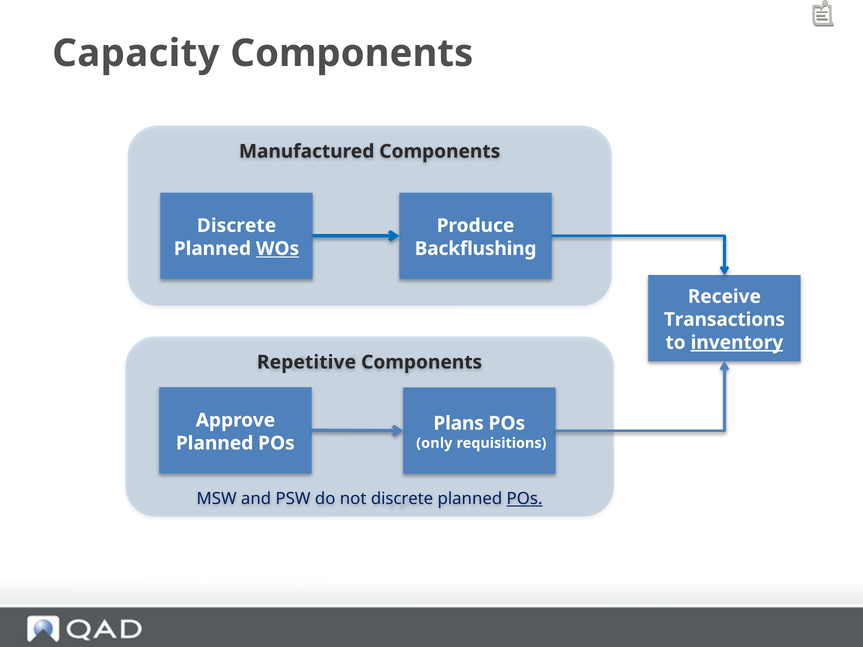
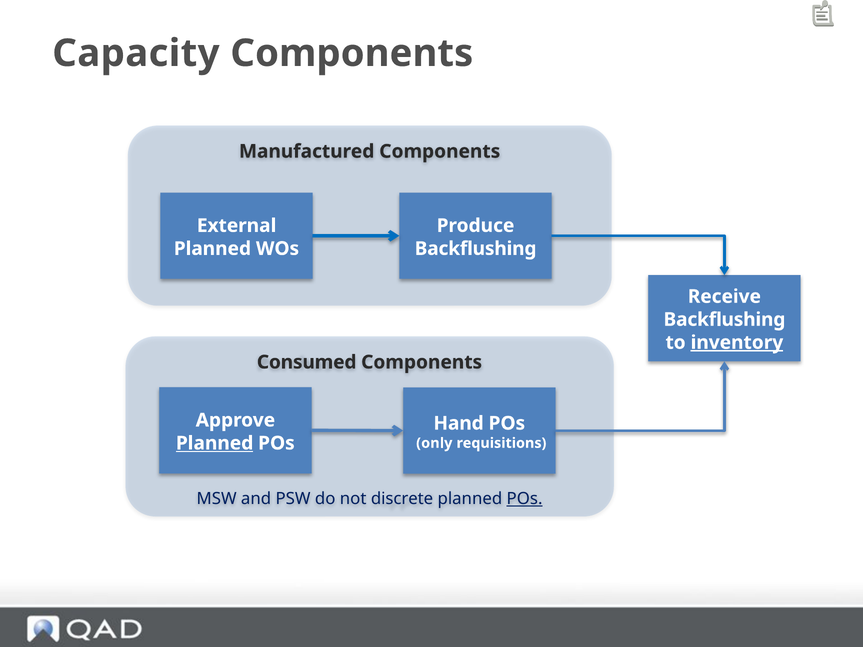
Discrete: Discrete -> External (237, 226)
WOs underline: present -> none (278, 249)
Transactions: Transactions -> Backflushing (724, 320)
Repetitive: Repetitive -> Consumed (307, 362)
Plans: Plans -> Hand (459, 423)
Planned underline: none -> present (215, 443)
